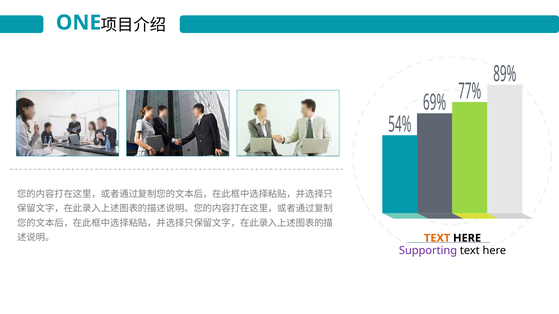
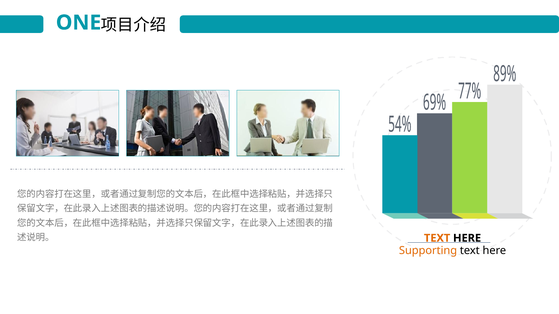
Supporting colour: purple -> orange (428, 251)
